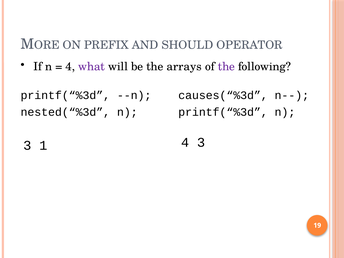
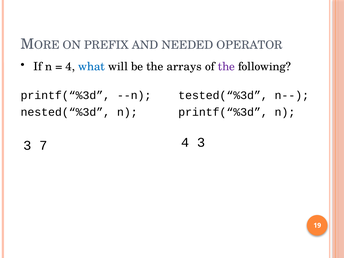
SHOULD: SHOULD -> NEEDED (187, 45)
what colour: purple -> blue (92, 67)
causes(“%3d: causes(“%3d -> tested(“%3d (223, 95)
1: 1 -> 7 (43, 145)
